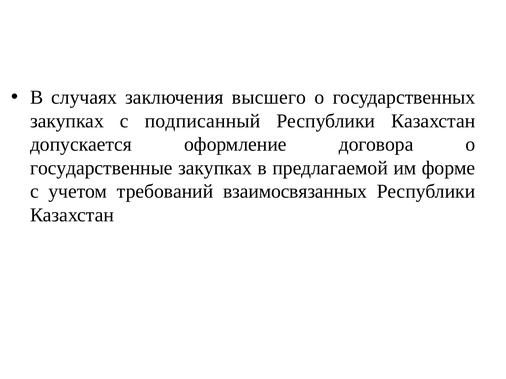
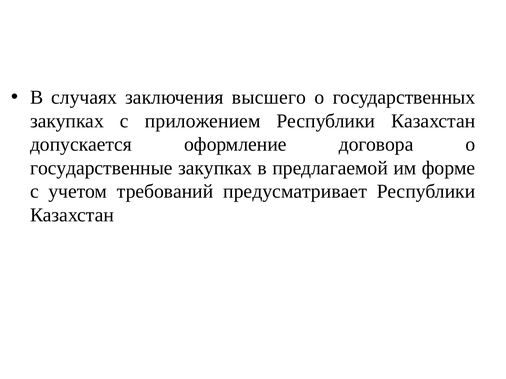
подписанный: подписанный -> приложением (203, 121)
взаимосвязанных: взаимосвязанных -> предусматривает (295, 192)
